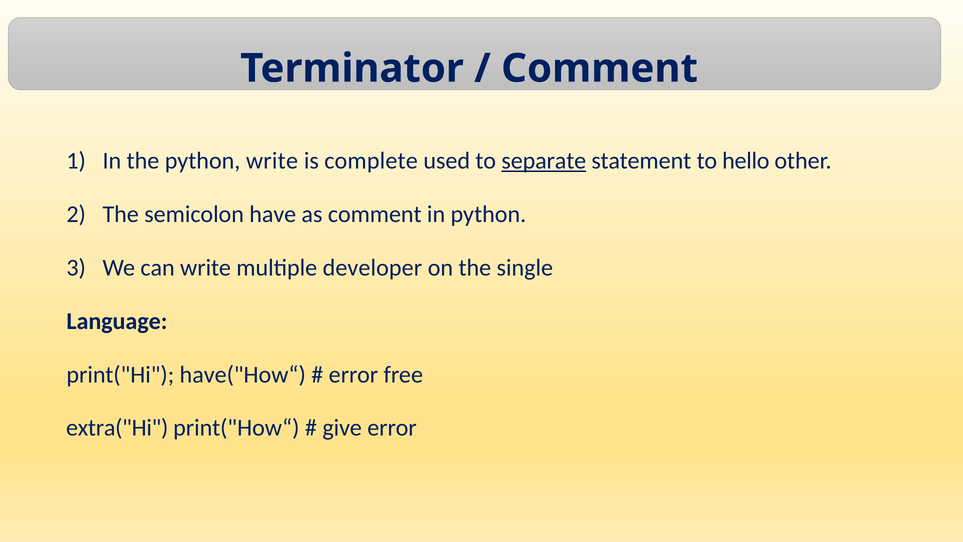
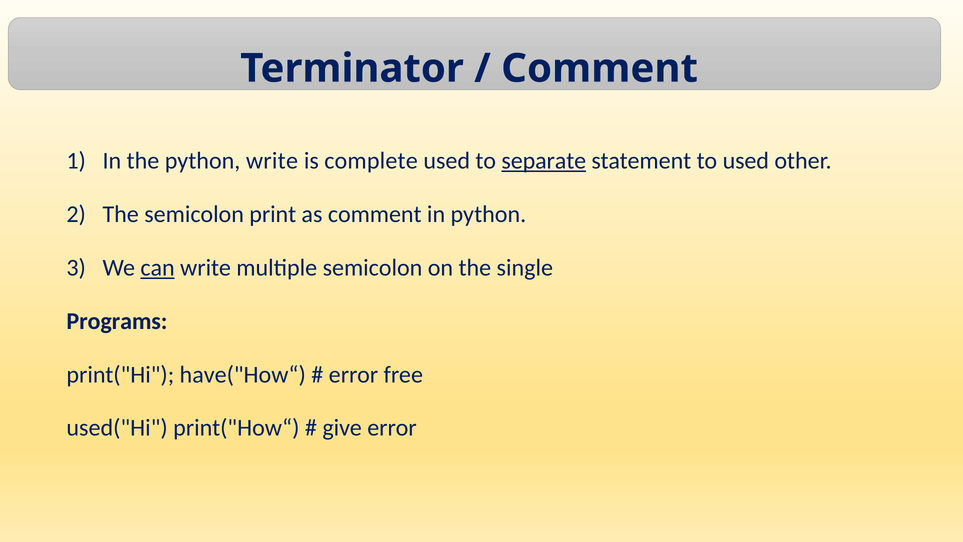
to hello: hello -> used (746, 161)
have: have -> print (273, 214)
can underline: none -> present (158, 268)
multiple developer: developer -> semicolon (372, 268)
Language: Language -> Programs (117, 321)
extra("Hi: extra("Hi -> used("Hi (117, 428)
